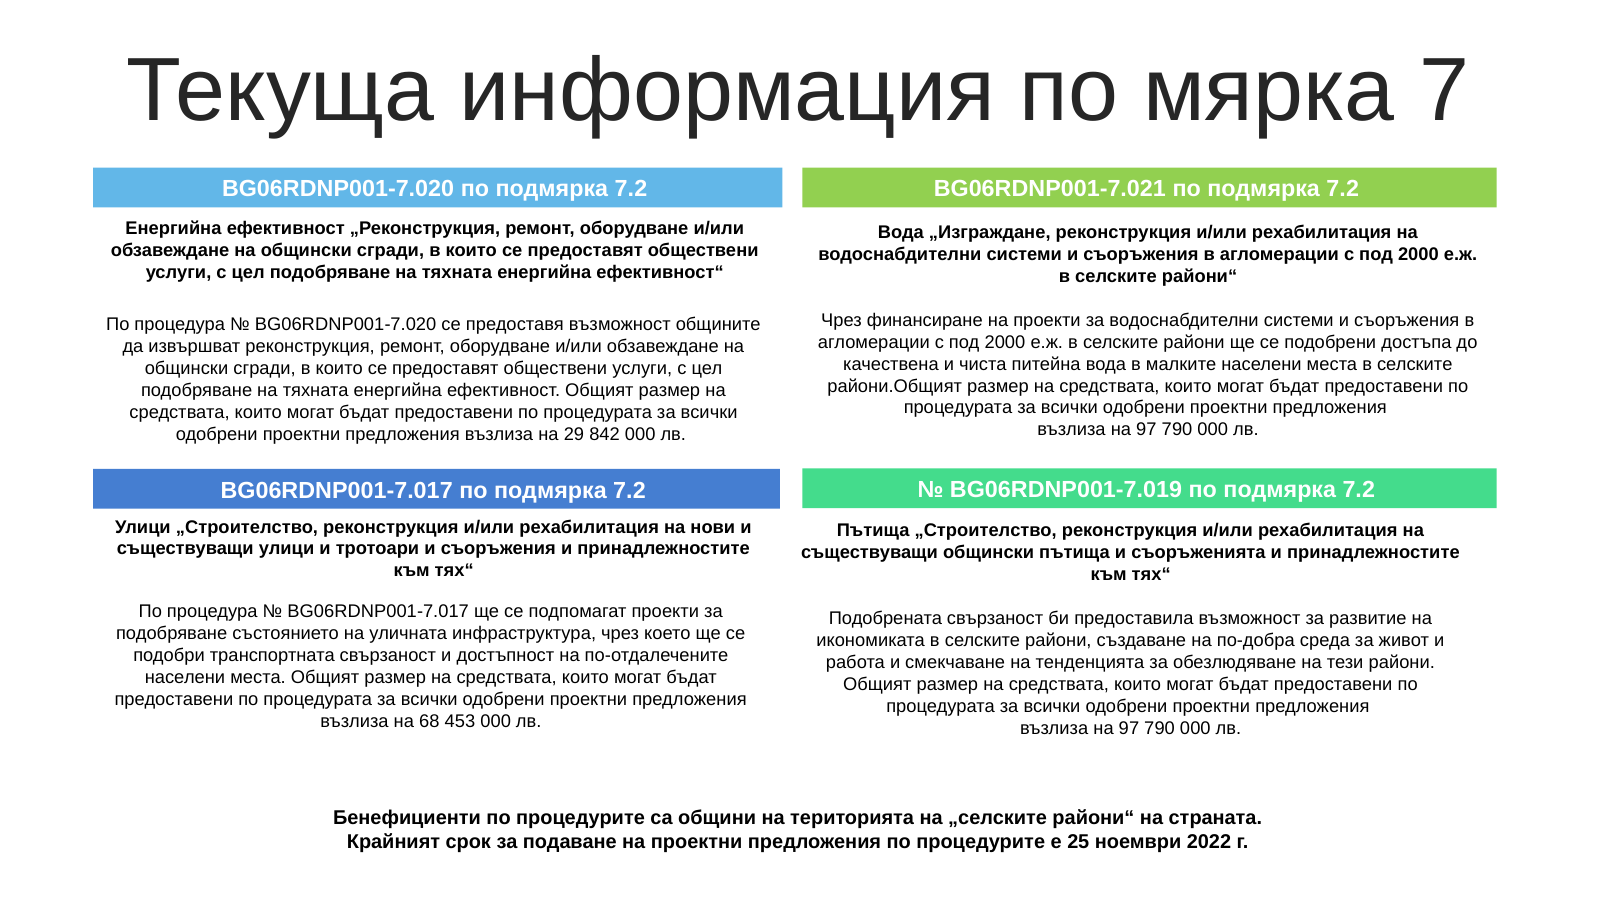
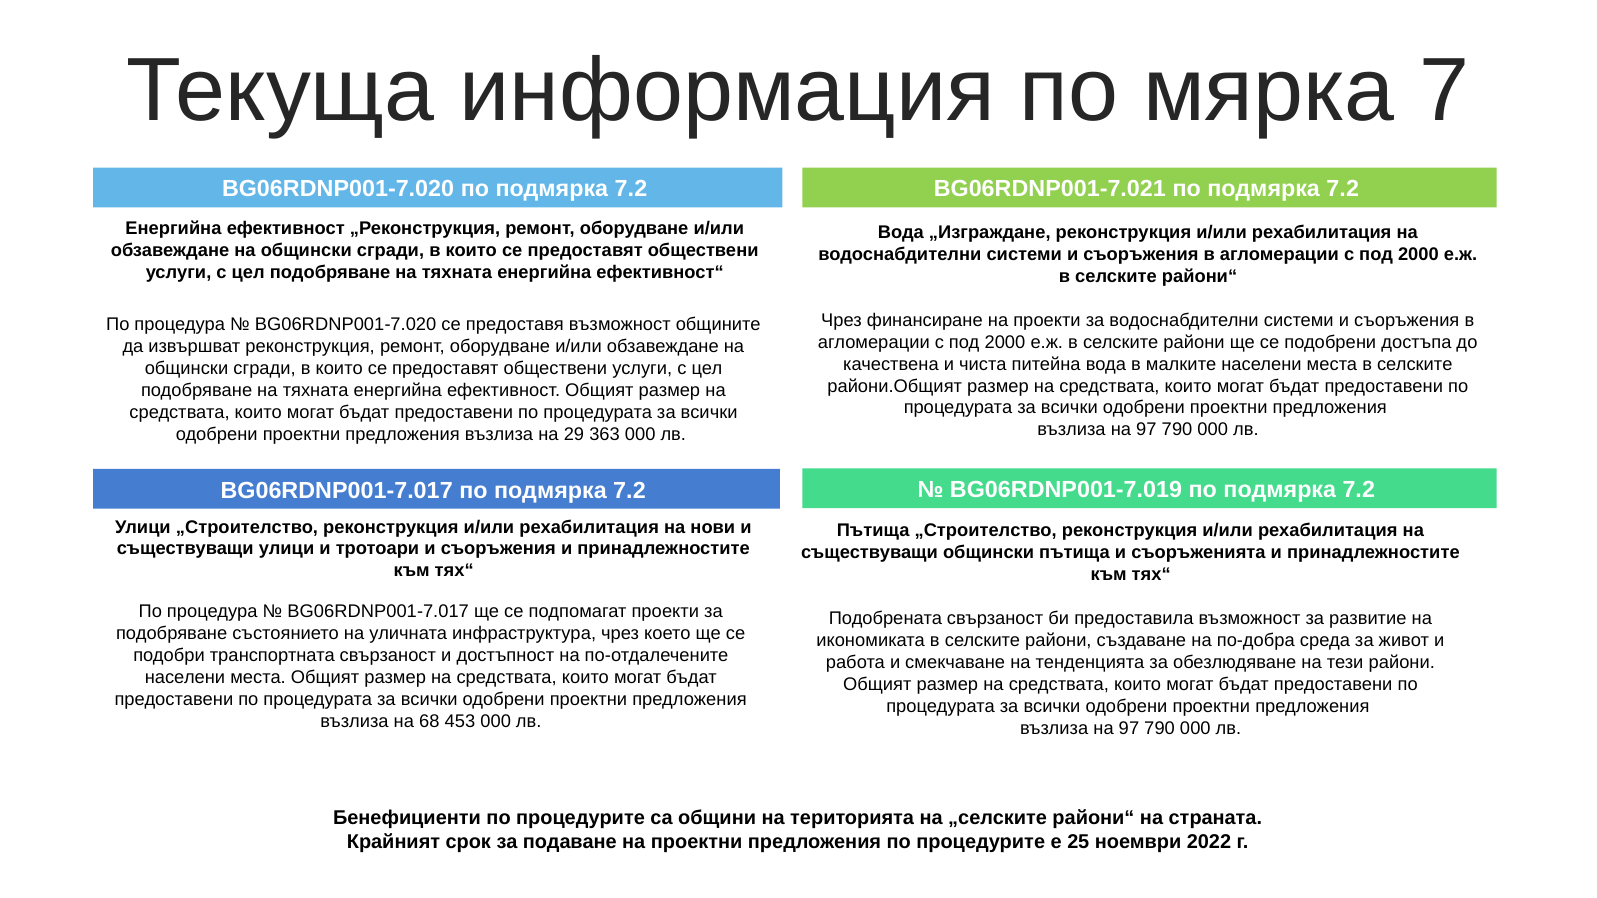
842: 842 -> 363 (605, 435)
